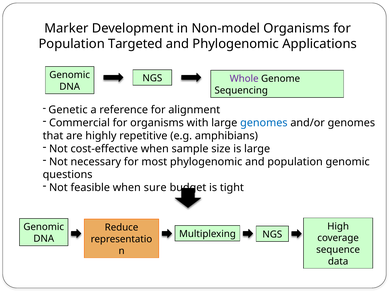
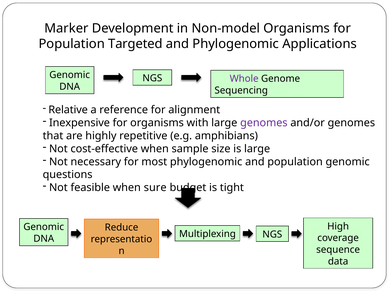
Genetic: Genetic -> Relative (68, 110)
Commercial: Commercial -> Inexpensive (79, 123)
genomes colour: blue -> purple (264, 123)
